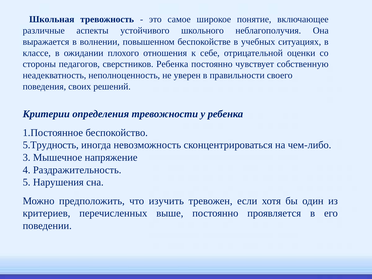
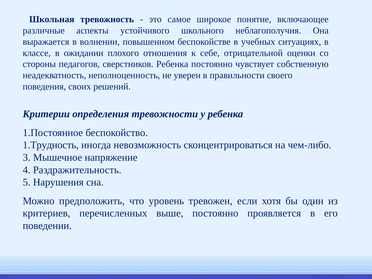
5.Трудность: 5.Трудность -> 1.Трудность (51, 145)
изучить: изучить -> уровень (166, 201)
